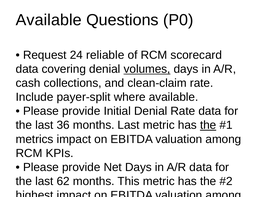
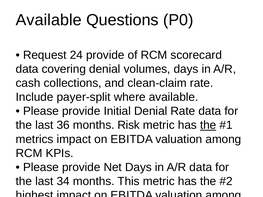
24 reliable: reliable -> provide (105, 55)
volumes underline: present -> none (147, 69)
months Last: Last -> Risk (129, 125)
62: 62 -> 34 (63, 181)
